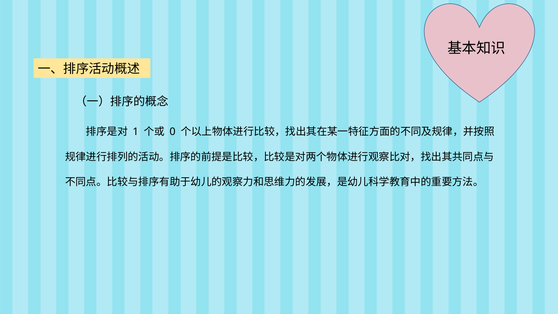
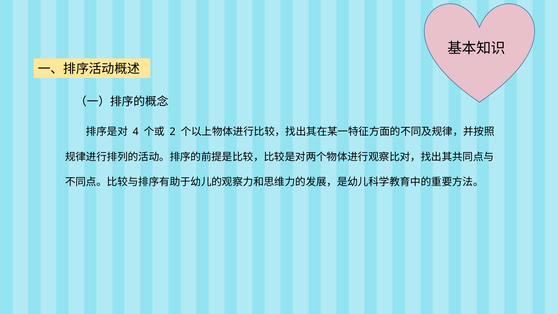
1: 1 -> 4 (136, 132)
0: 0 -> 2 (173, 132)
